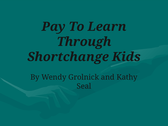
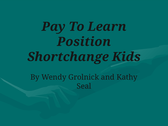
Through: Through -> Position (84, 42)
